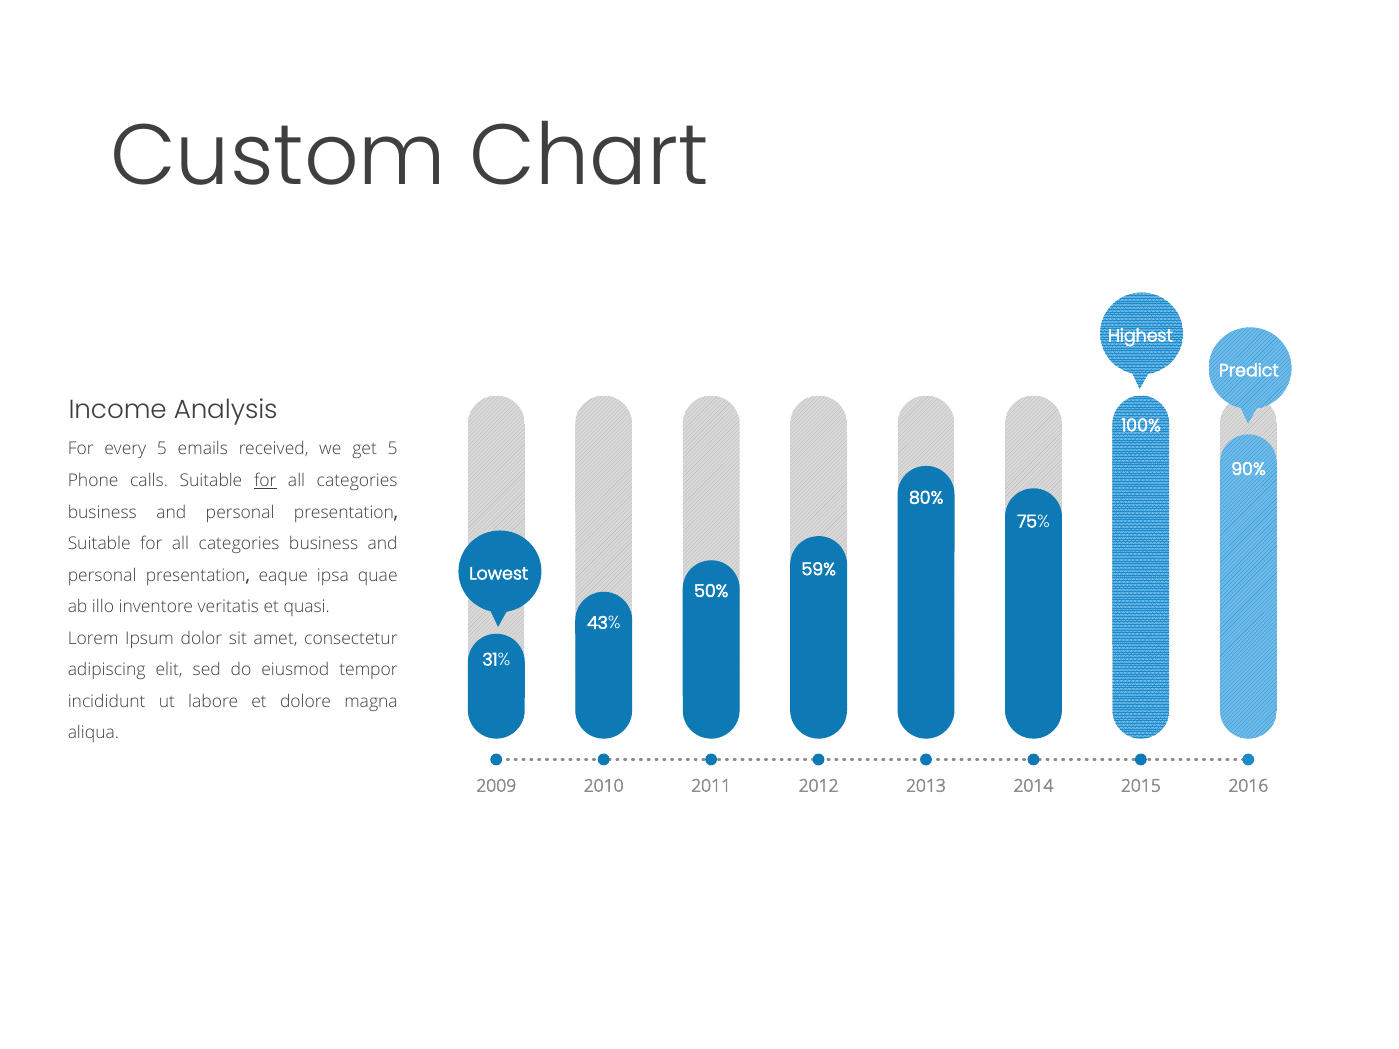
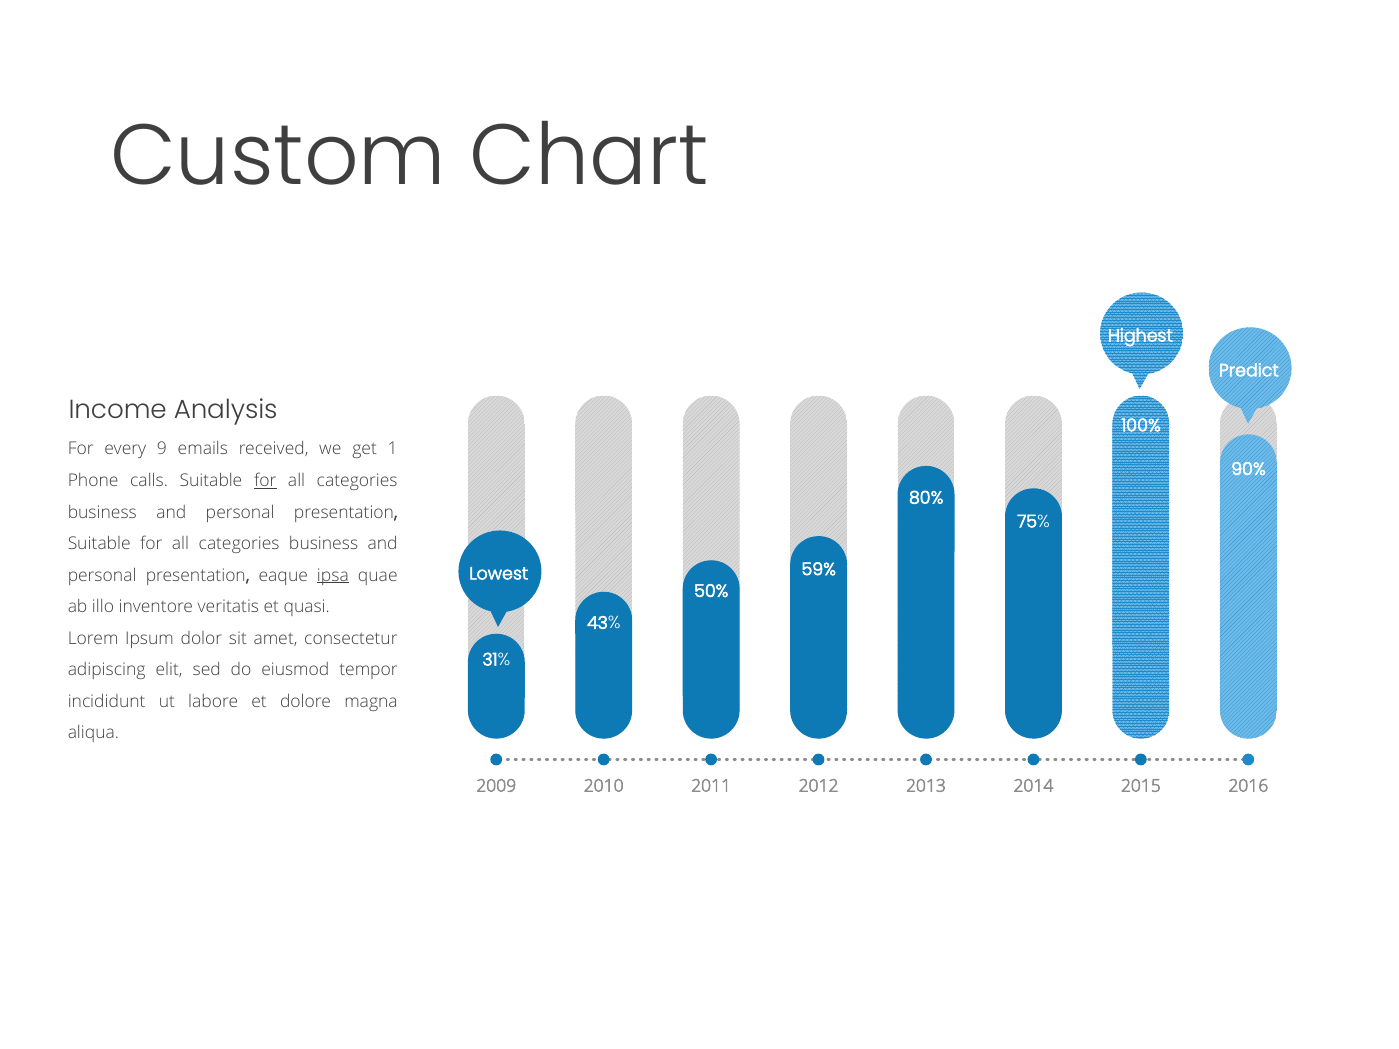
every 5: 5 -> 9 (162, 449)
get 5: 5 -> 1 (393, 449)
ipsa underline: none -> present (333, 576)
